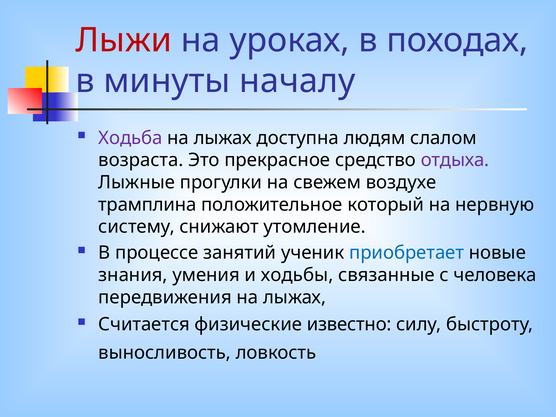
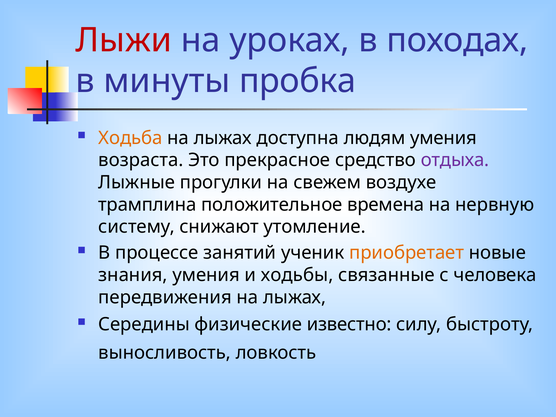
началу: началу -> пробка (298, 81)
Ходьба colour: purple -> orange (130, 138)
людям слалом: слалом -> умения (444, 138)
который: который -> времена (386, 205)
приобретает colour: blue -> orange (407, 253)
Считается: Считается -> Середины (144, 324)
